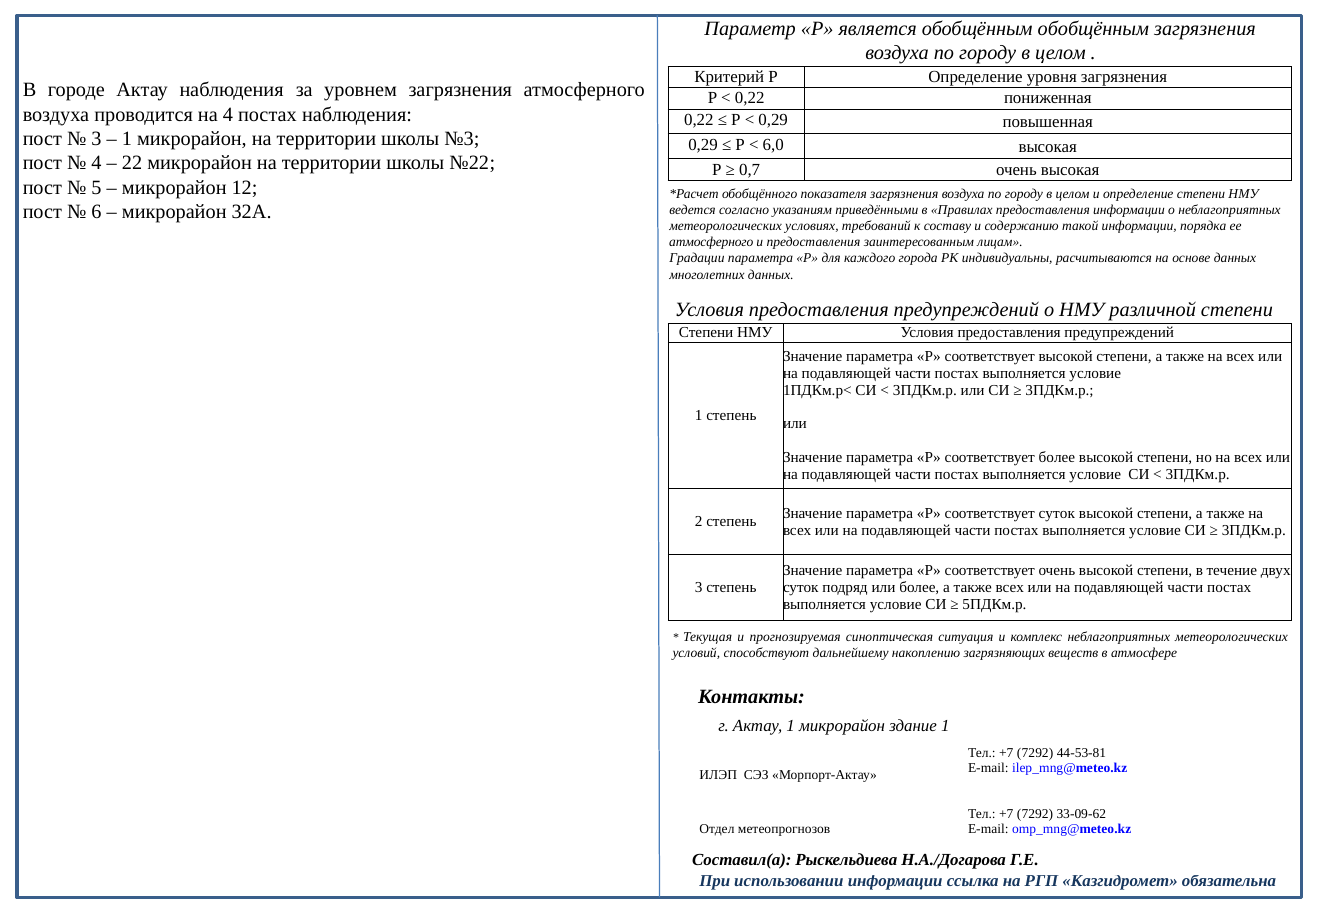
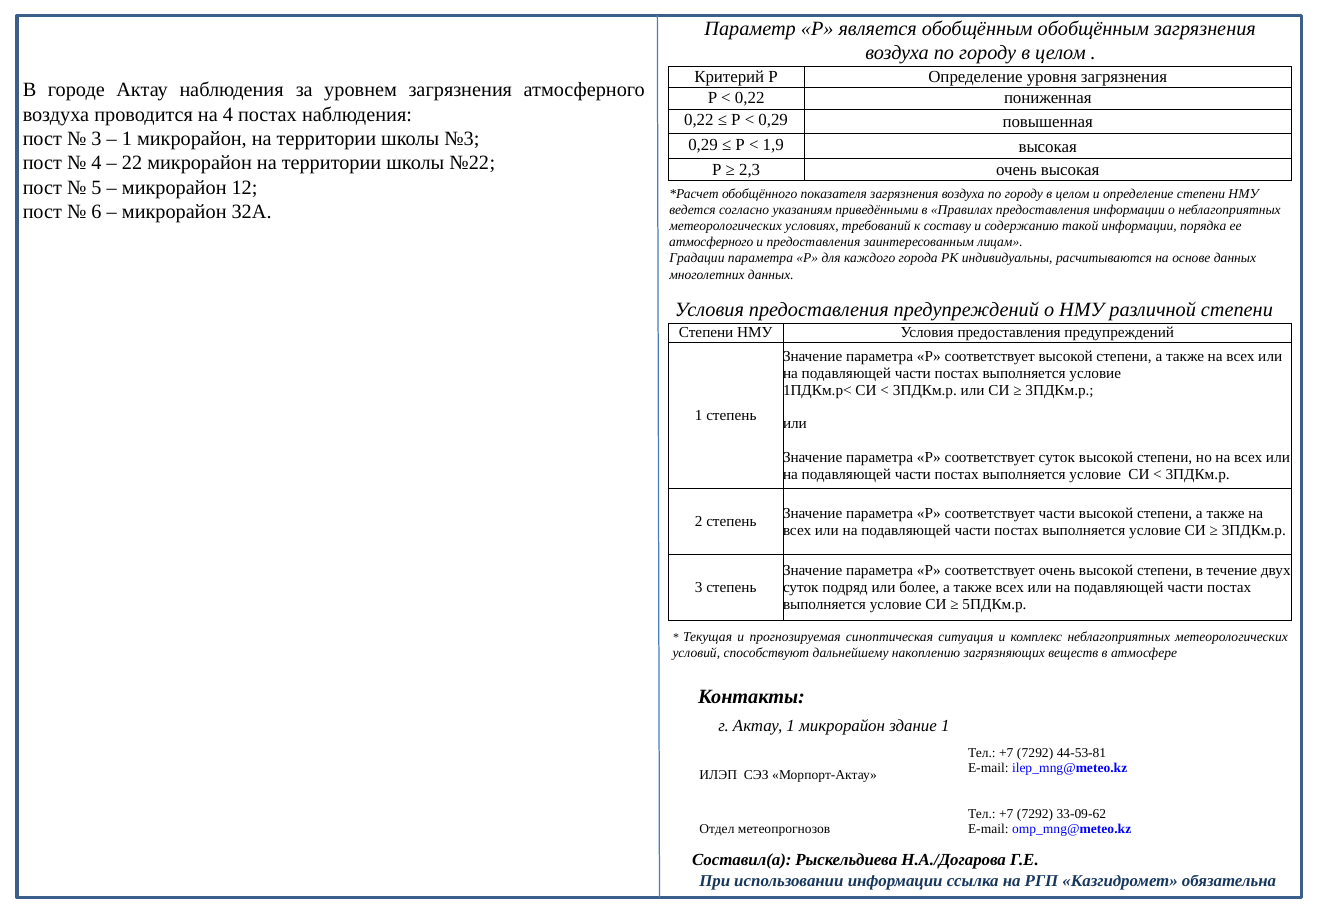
6,0: 6,0 -> 1,9 (773, 145)
0,7: 0,7 -> 2,3 (750, 170)
соответствует более: более -> суток (1057, 458)
соответствует суток: суток -> части (1057, 513)
